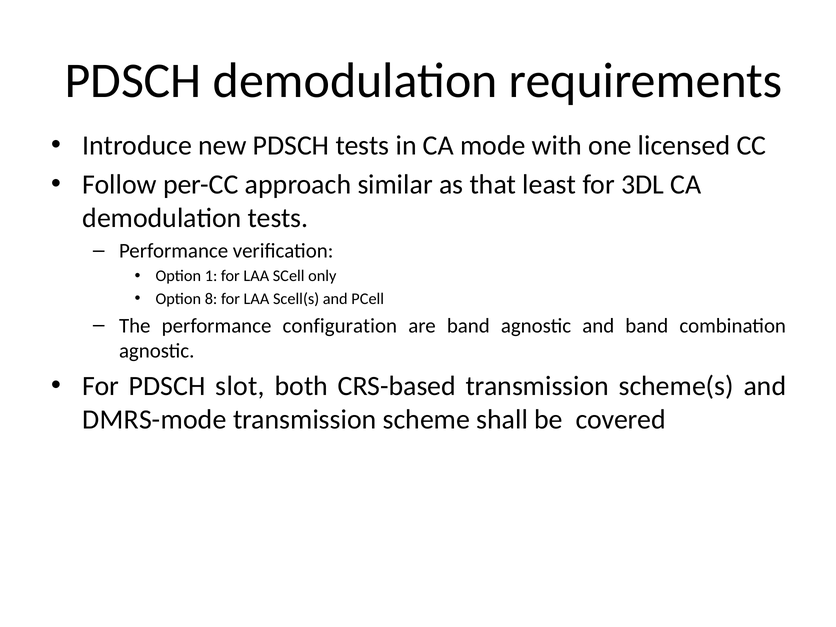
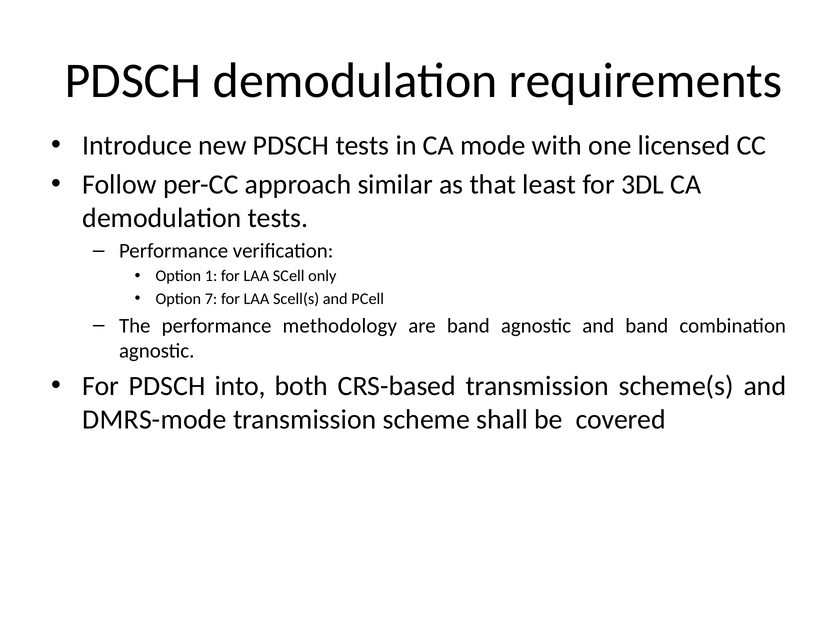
8: 8 -> 7 (211, 299)
configuration: configuration -> methodology (340, 326)
slot: slot -> into (240, 386)
